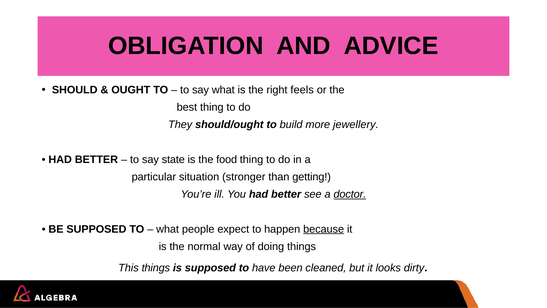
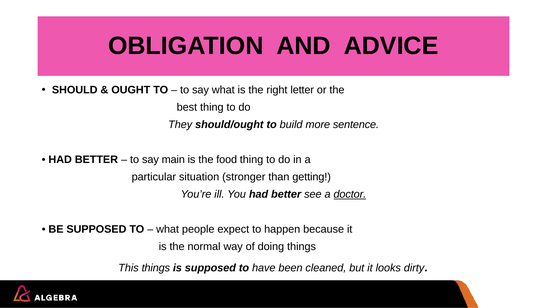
feels: feels -> letter (302, 90)
jewellery: jewellery -> sentence (356, 125)
state: state -> main (173, 159)
because underline: present -> none (324, 229)
